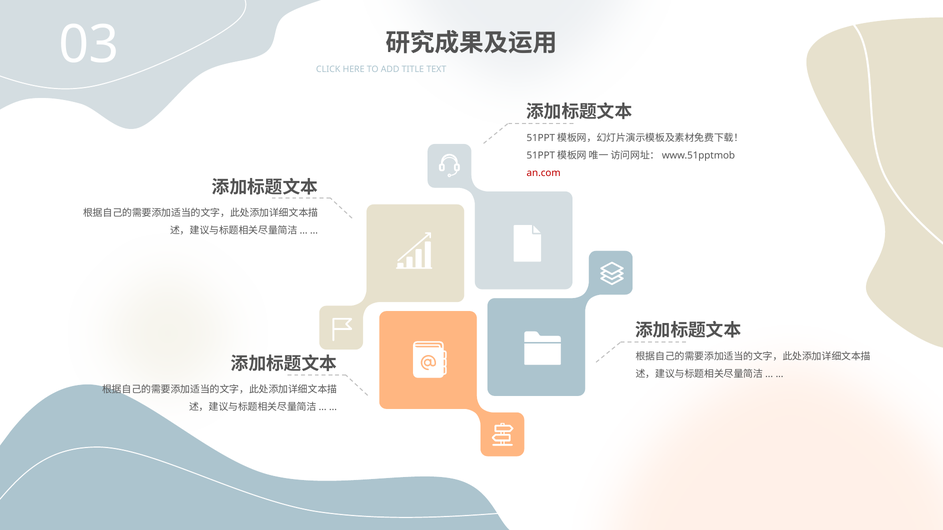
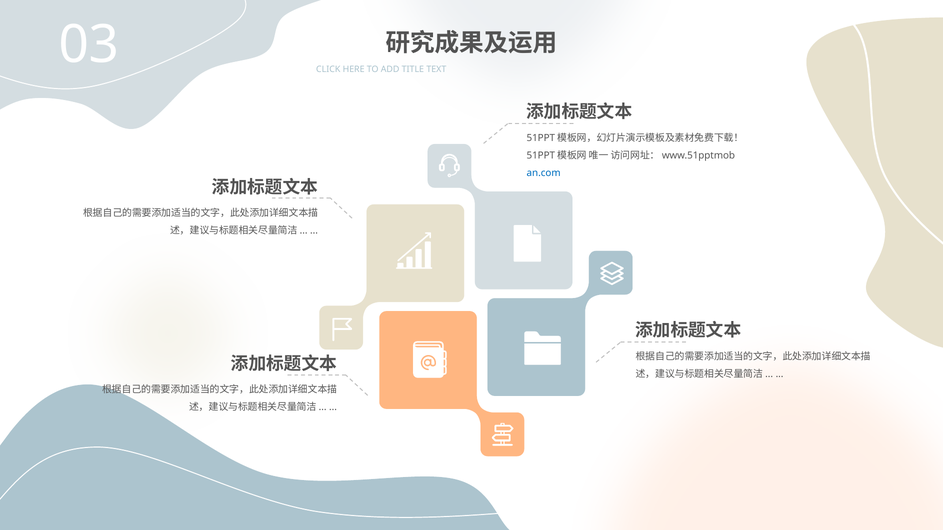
an.com colour: red -> blue (544, 173)
